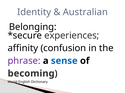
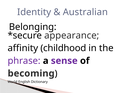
experiences: experiences -> appearance (72, 36)
confusion: confusion -> childhood (63, 48)
sense colour: blue -> purple (64, 61)
